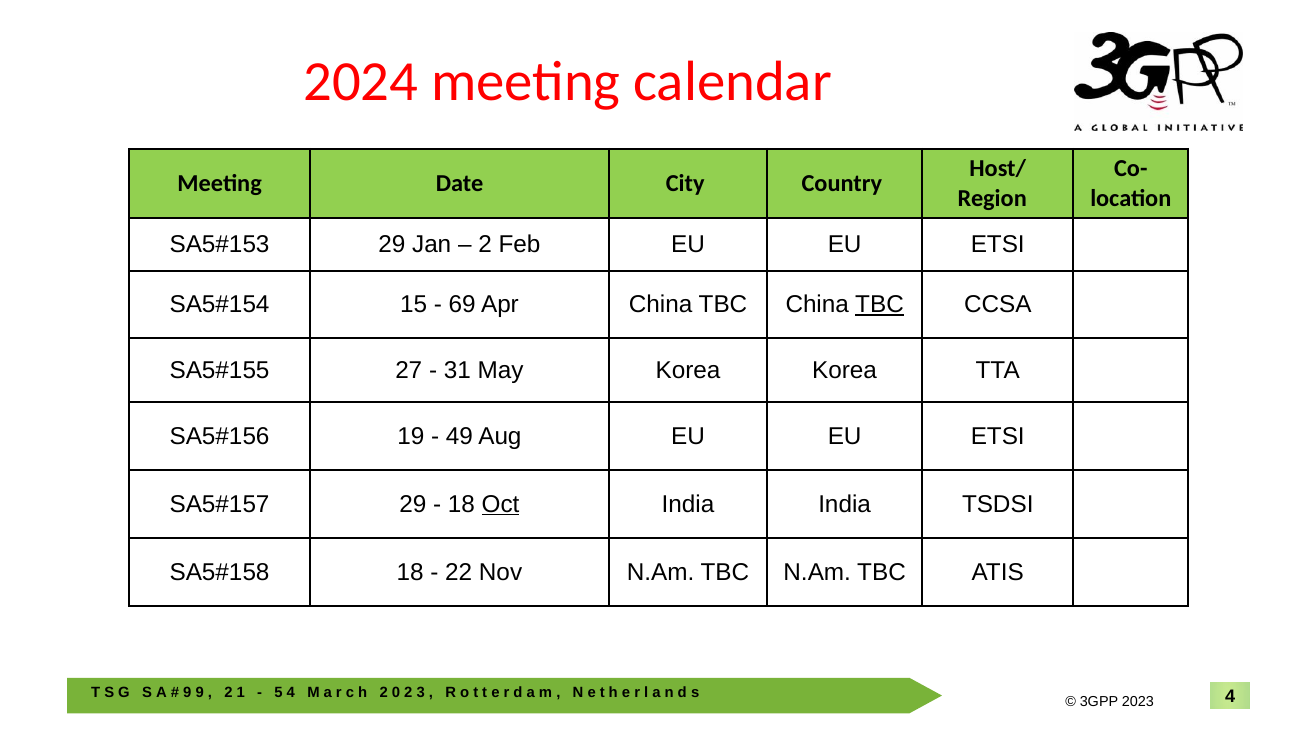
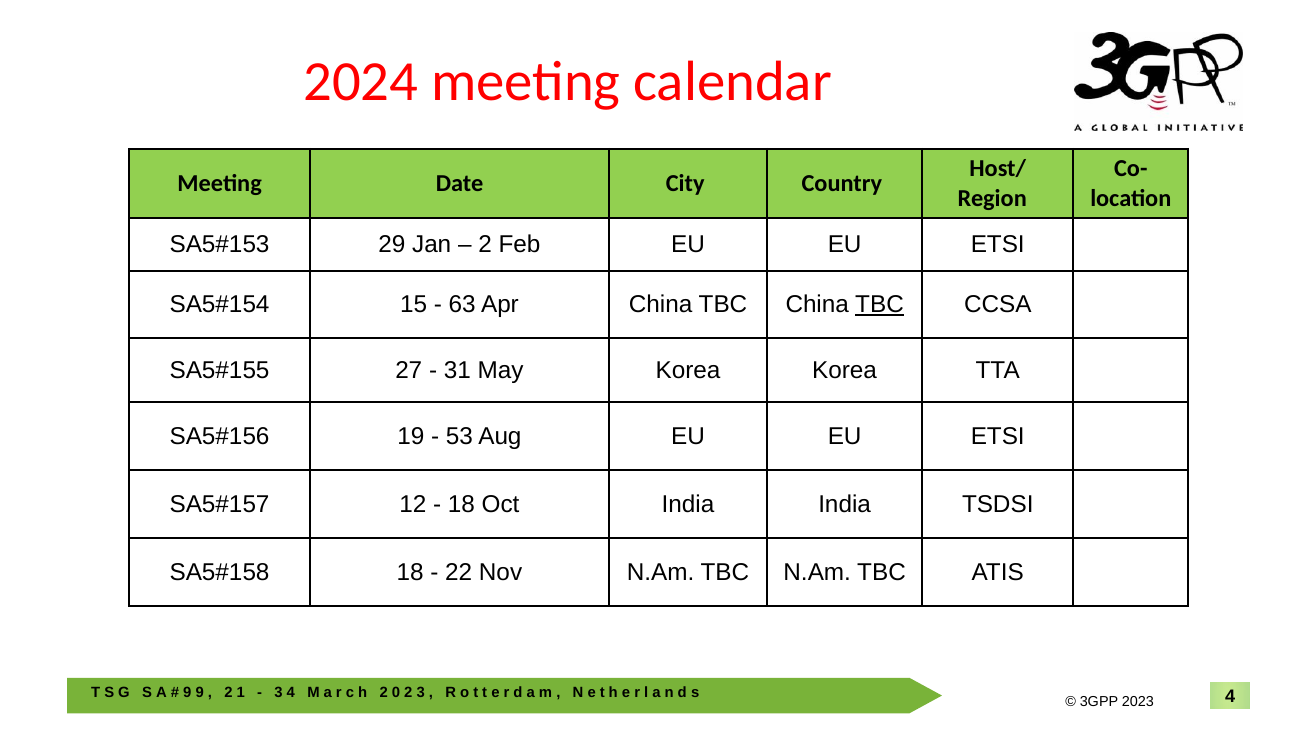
69: 69 -> 63 (462, 305)
49: 49 -> 53 (459, 437)
29: 29 -> 12 (413, 505)
Oct underline: present -> none (501, 505)
5: 5 -> 3 (279, 693)
